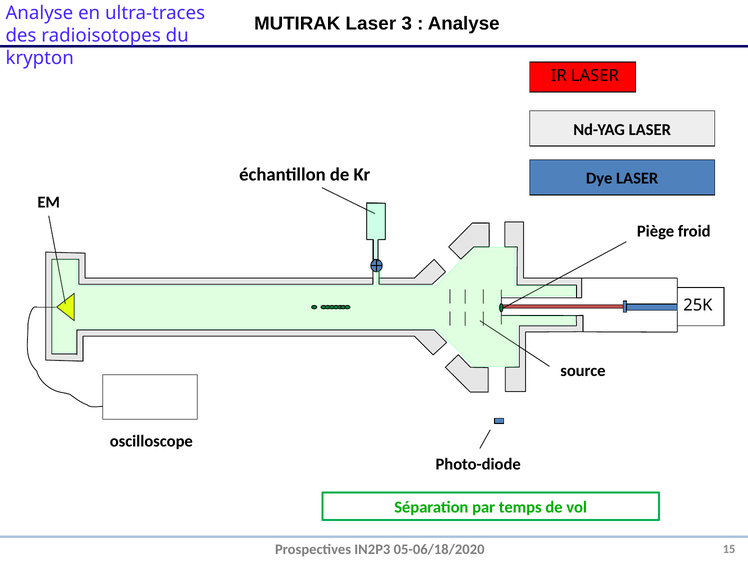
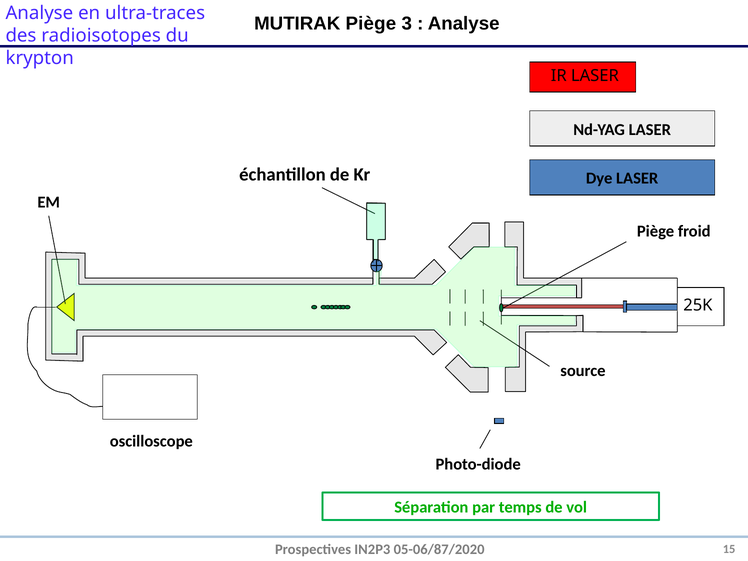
MUTIRAK Laser: Laser -> Piège (371, 24)
05-06/18/2020: 05-06/18/2020 -> 05-06/87/2020 (439, 549)
